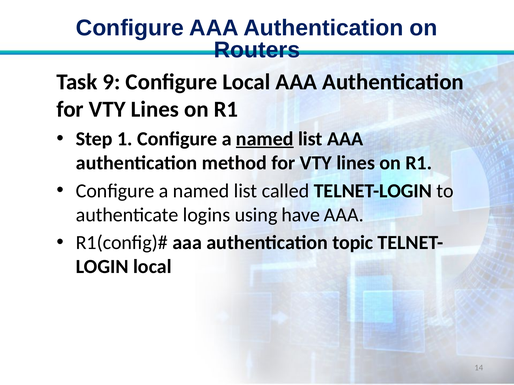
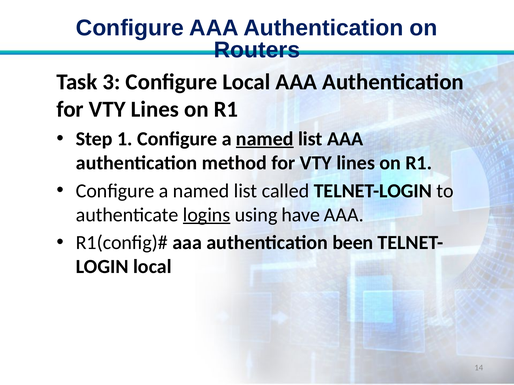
9: 9 -> 3 (111, 82)
logins underline: none -> present (207, 215)
topic: topic -> been (353, 243)
